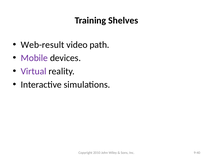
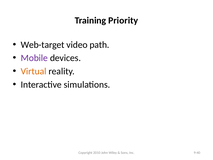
Shelves: Shelves -> Priority (123, 20)
Web-result: Web-result -> Web-target (43, 45)
Virtual colour: purple -> orange (34, 71)
